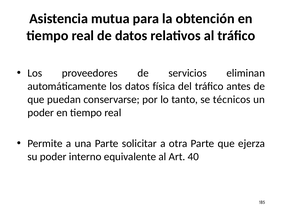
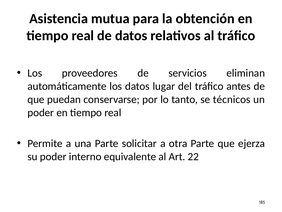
física: física -> lugar (164, 86)
40: 40 -> 22 (193, 156)
